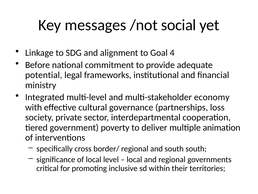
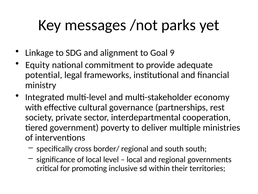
social: social -> parks (179, 25)
4: 4 -> 9 (172, 53)
Before: Before -> Equity (37, 65)
loss: loss -> rest (217, 107)
animation: animation -> ministries (221, 127)
